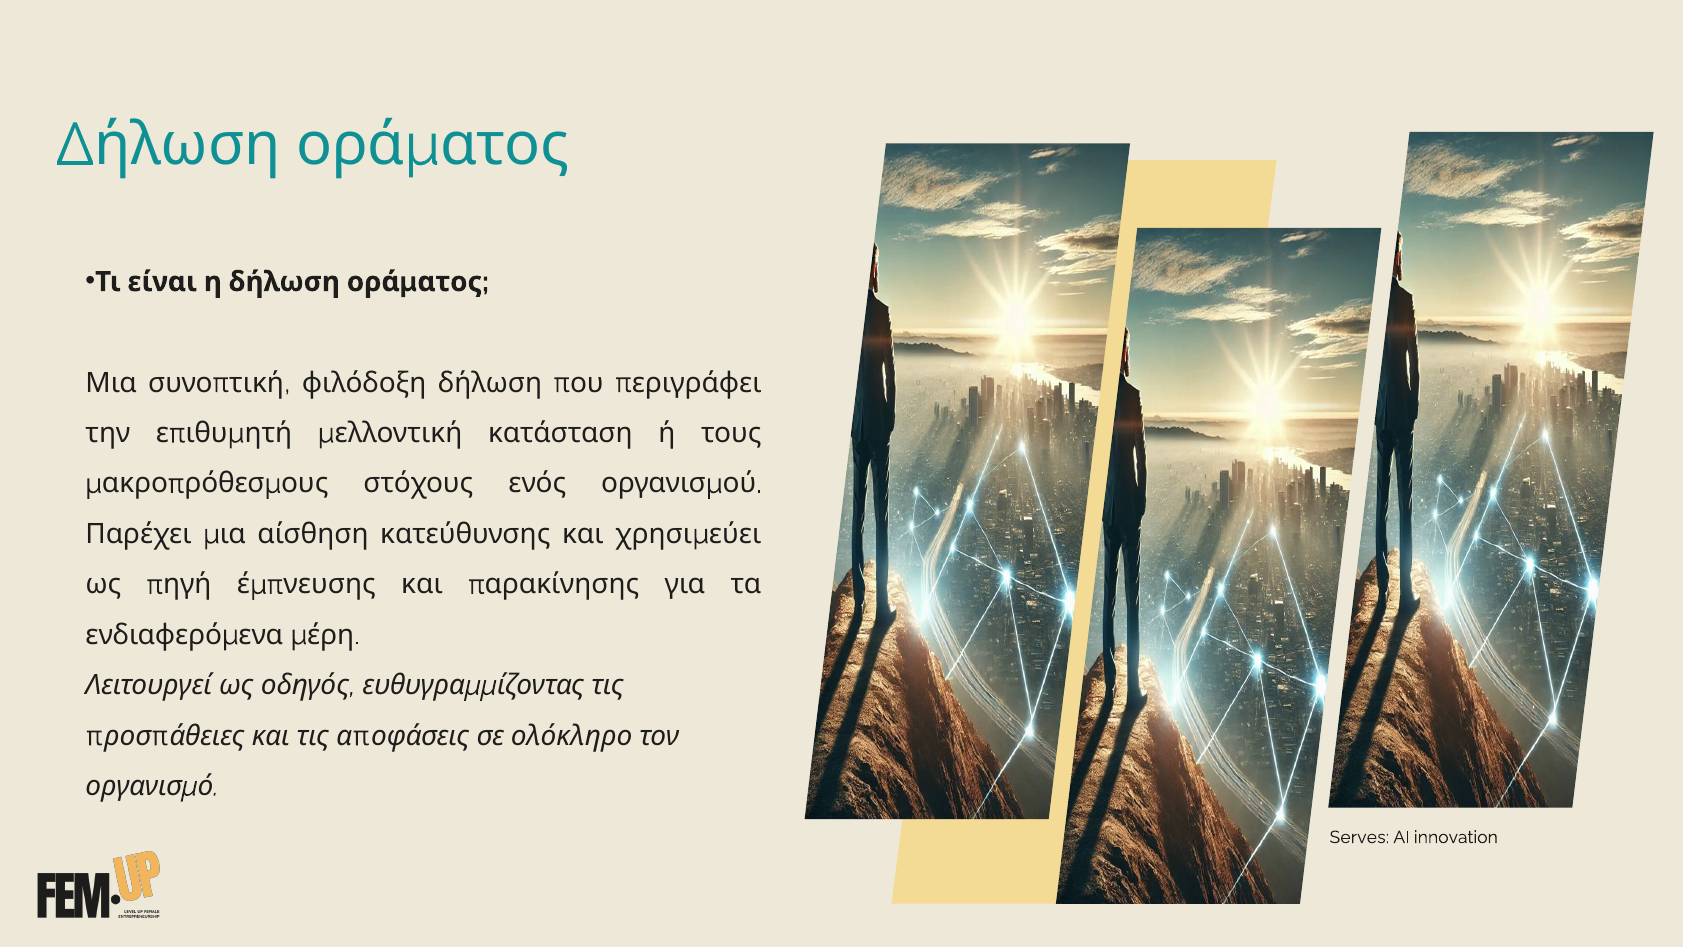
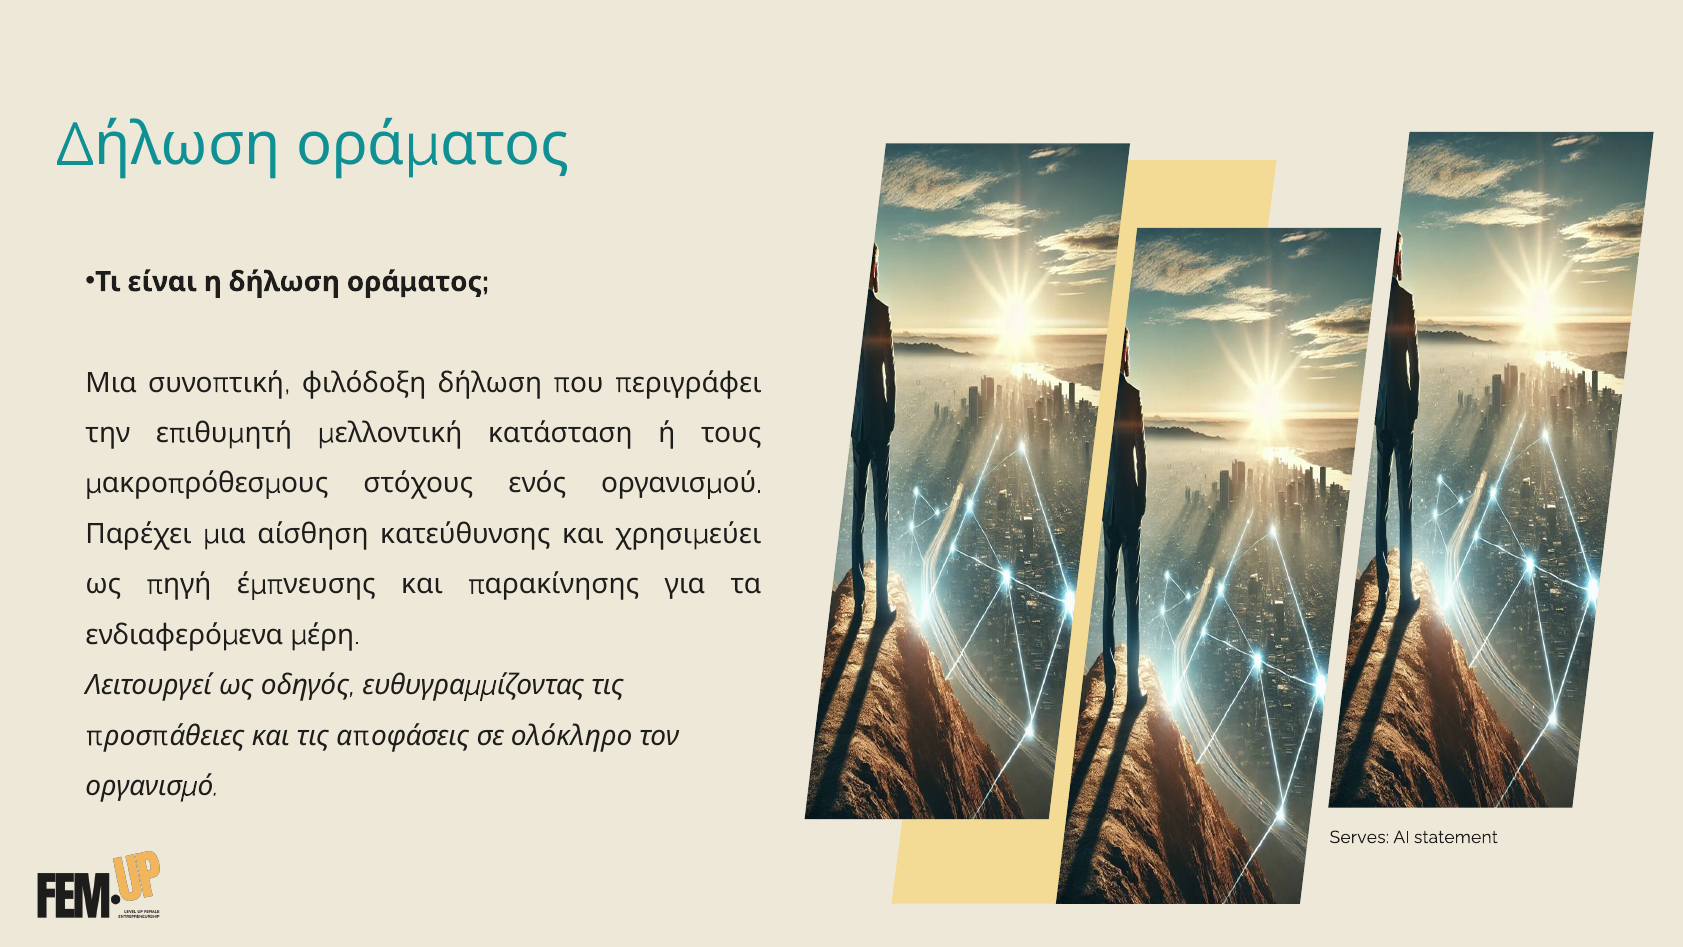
innovation: innovation -> statement (1456, 837)
